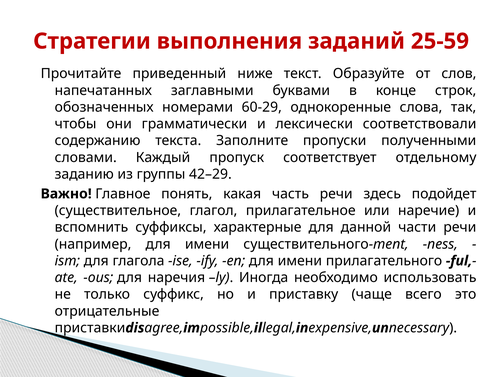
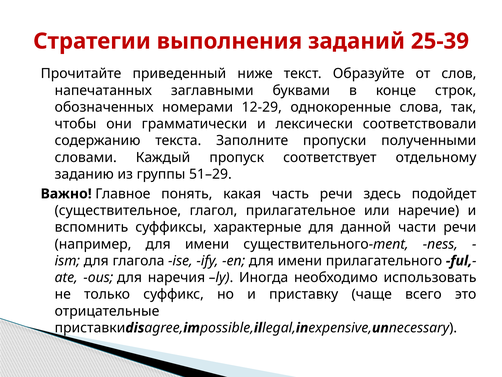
25-59: 25-59 -> 25-39 (440, 41)
60-29: 60-29 -> 12-29 (262, 107)
42–29: 42–29 -> 51–29 (210, 174)
